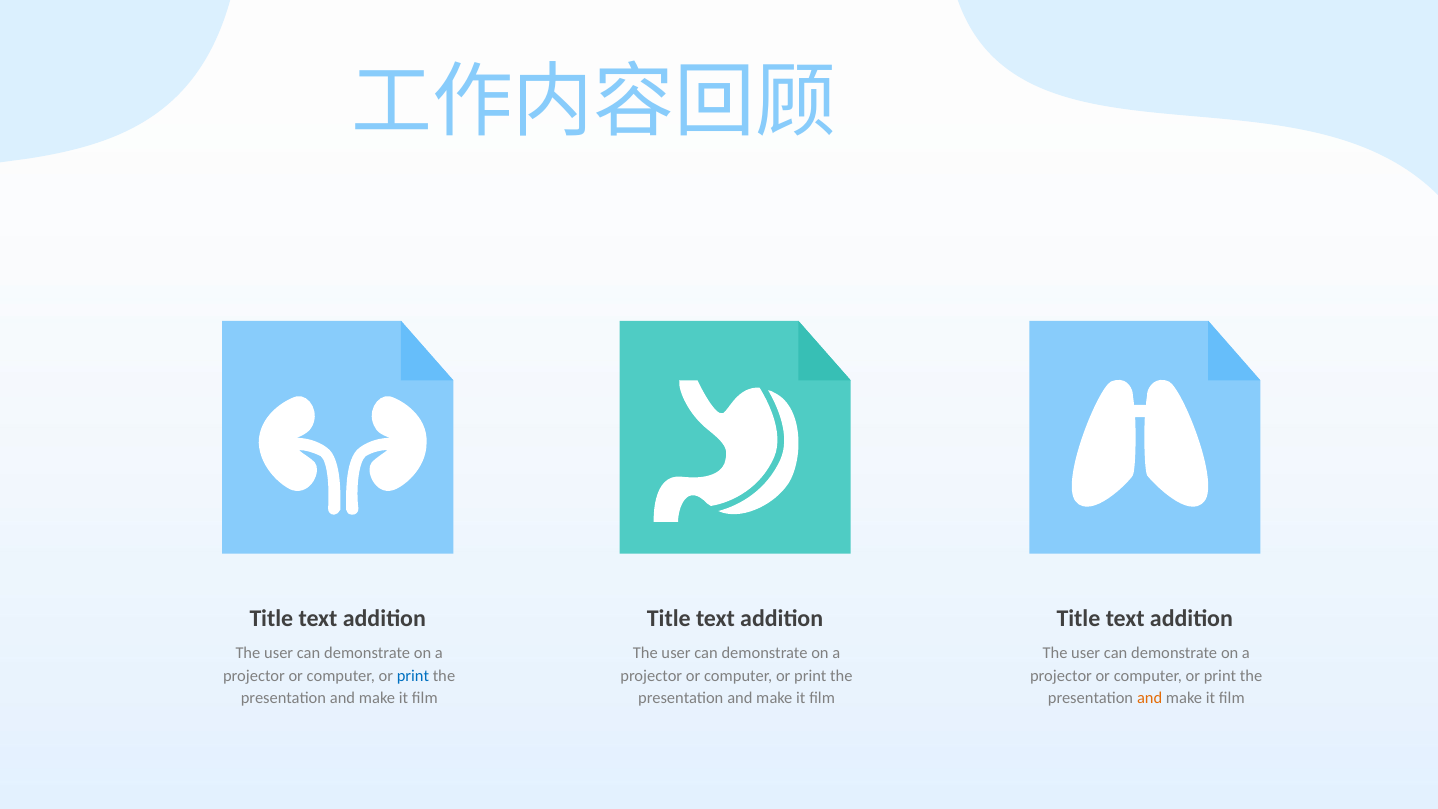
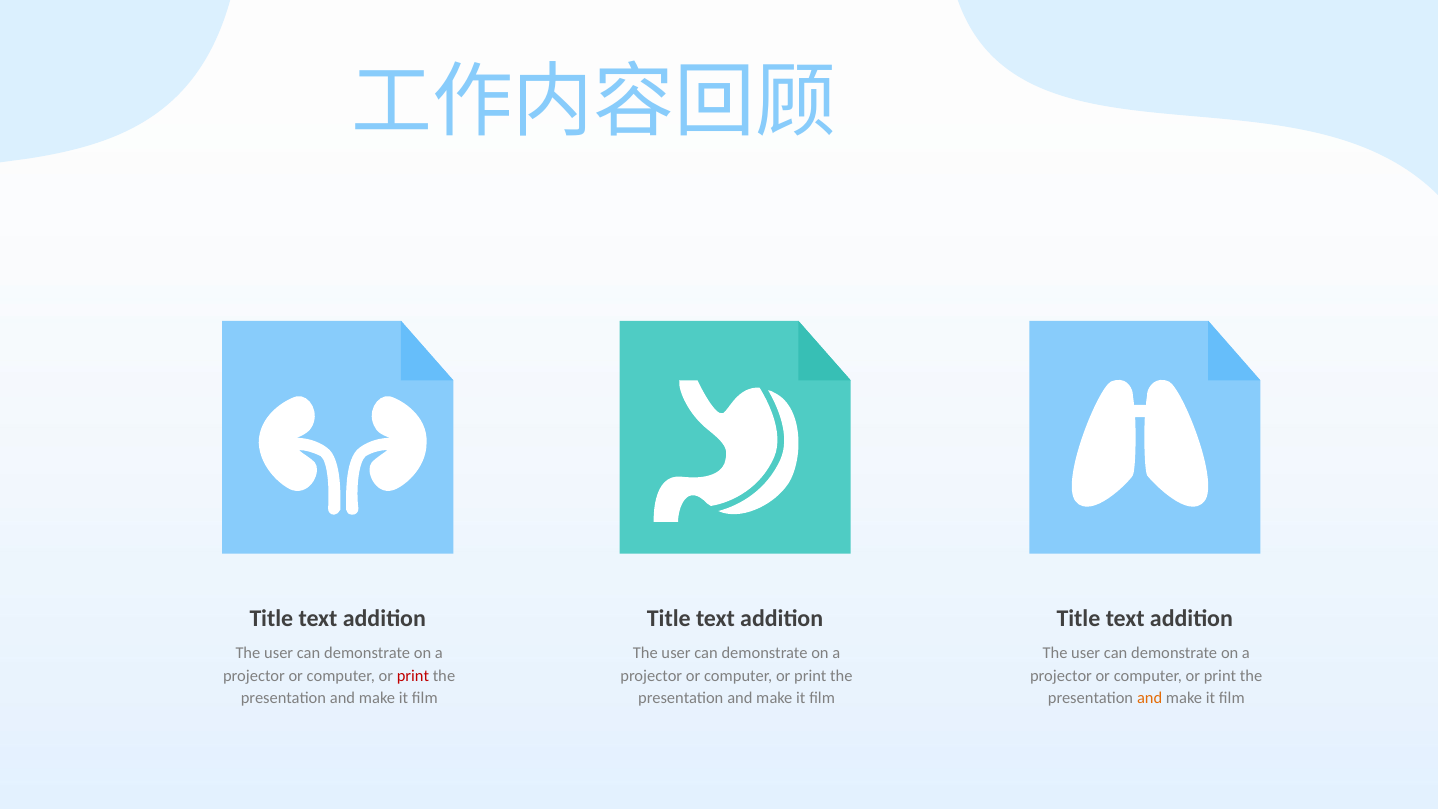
print colour: blue -> red (413, 675)
